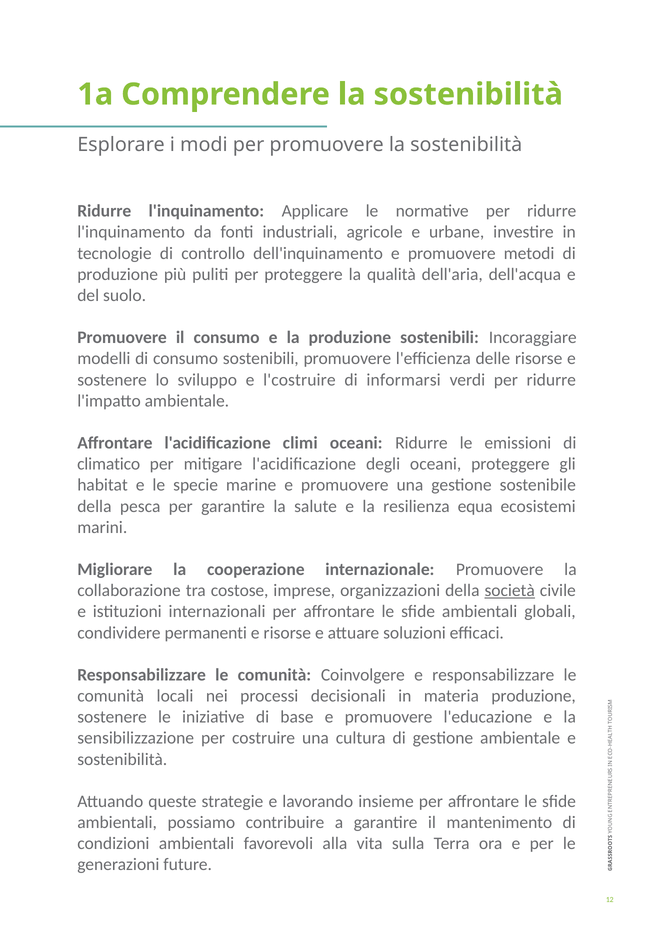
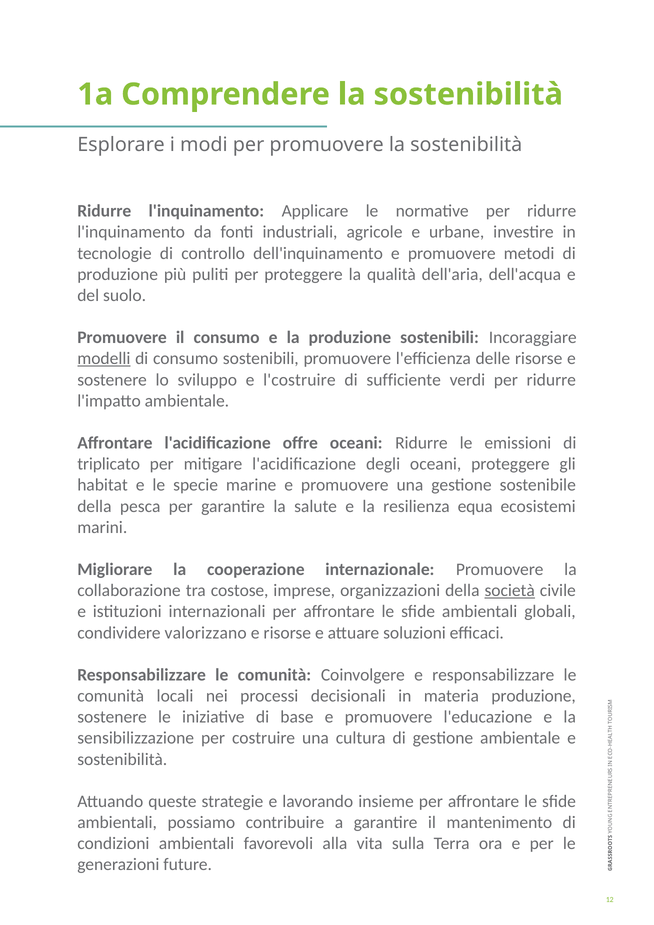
modelli underline: none -> present (104, 359)
informarsi: informarsi -> sufficiente (404, 380)
climi: climi -> offre (300, 443)
climatico: climatico -> triplicato (109, 464)
permanenti: permanenti -> valorizzano (206, 633)
